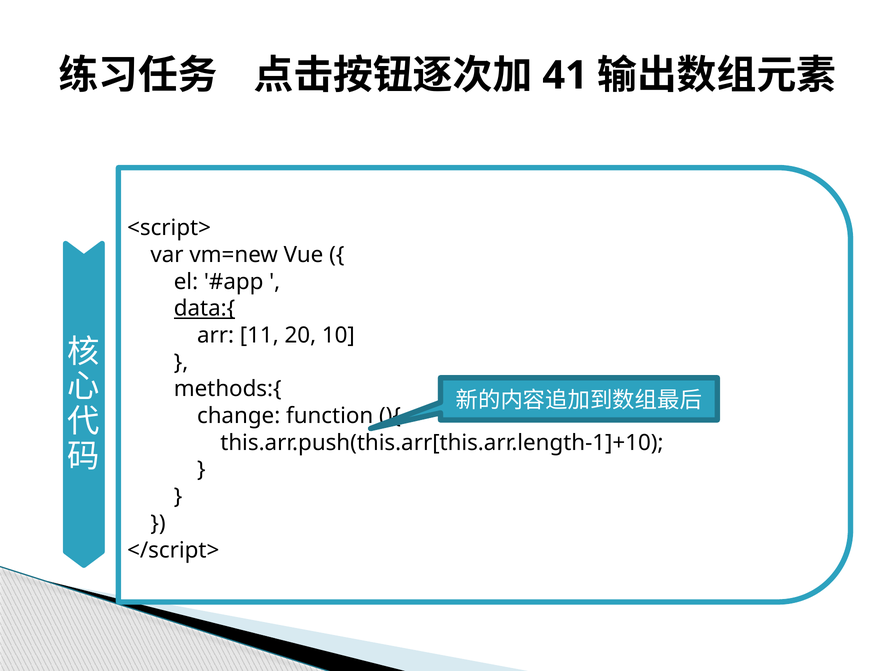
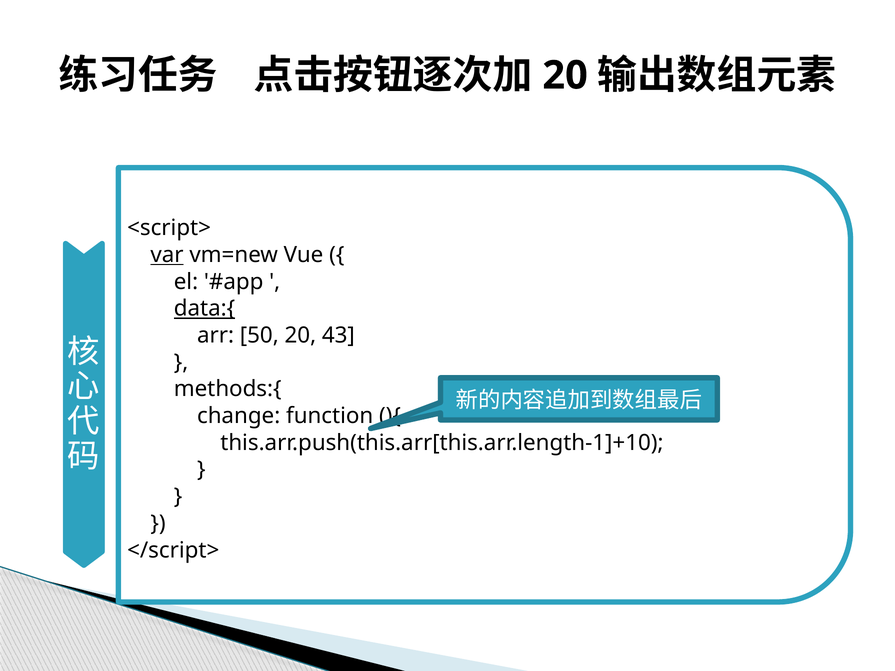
41: 41 -> 20 (565, 75)
var underline: none -> present (167, 255)
11: 11 -> 50 (259, 336)
10: 10 -> 43 (338, 336)
